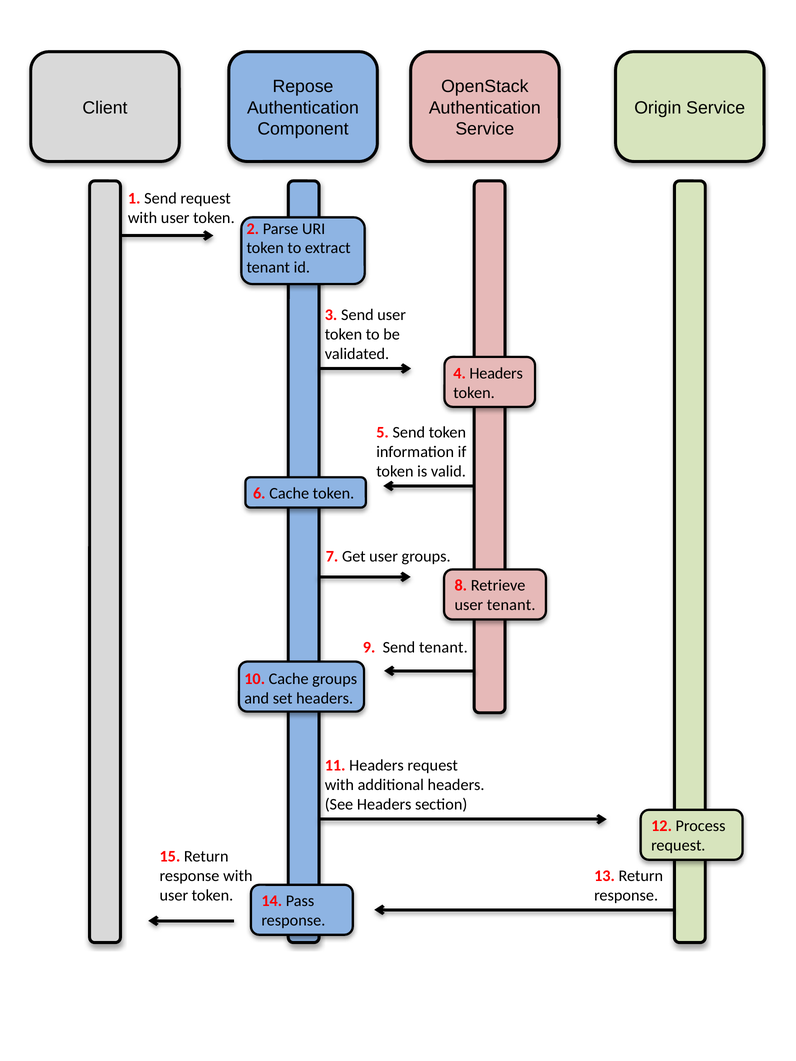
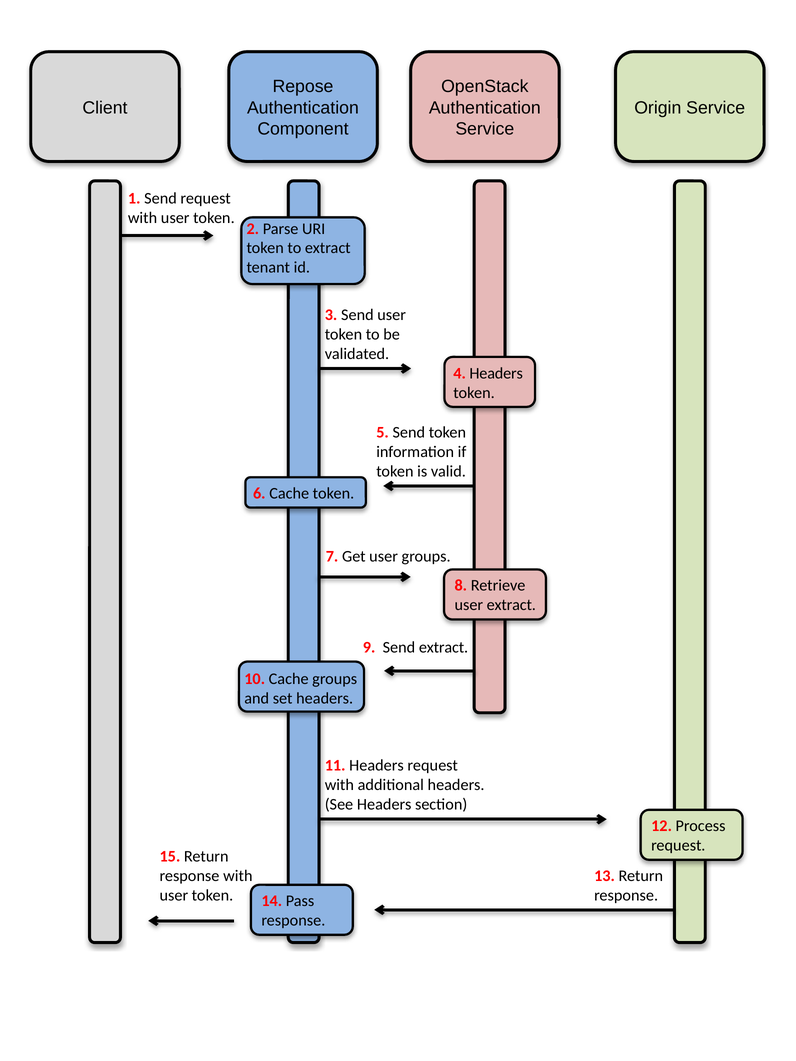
user tenant: tenant -> extract (511, 605)
Send tenant: tenant -> extract (444, 648)
